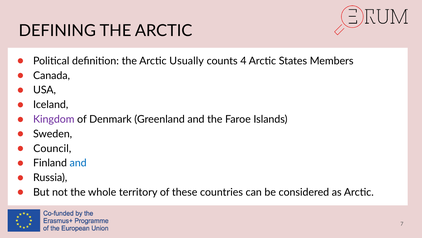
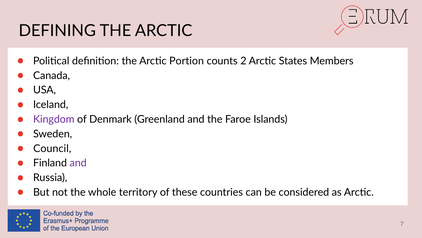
Usually: Usually -> Portion (187, 61)
4: 4 -> 2 (243, 61)
and colour: blue -> purple (78, 163)
